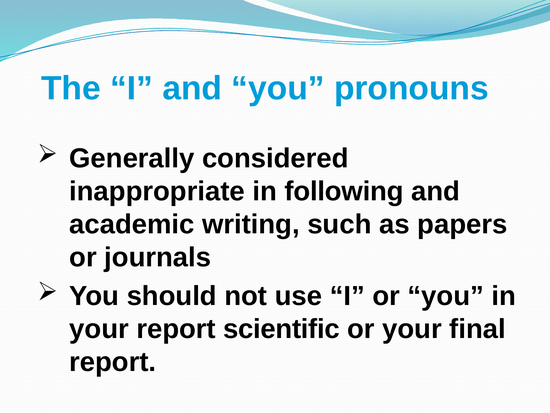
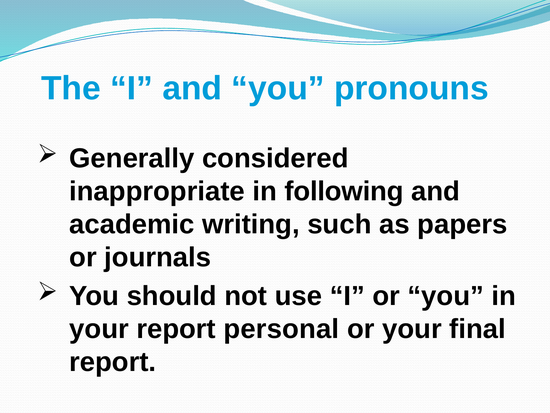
scientific: scientific -> personal (281, 329)
